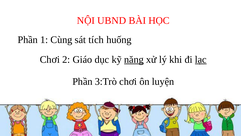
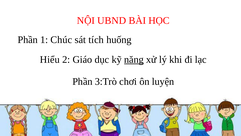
Cùng: Cùng -> Chúc (61, 40)
Chơi: Chơi -> Hiểu (50, 59)
lạc underline: present -> none (201, 59)
